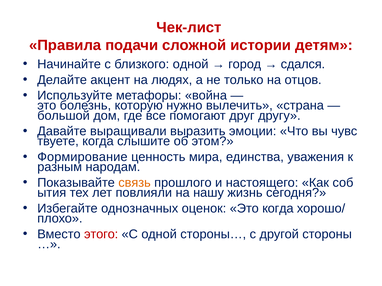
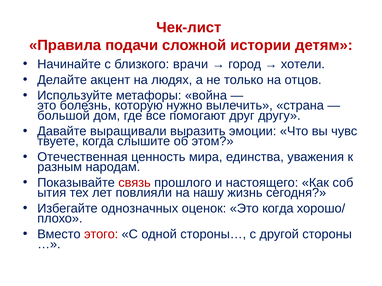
близкого одной: одной -> врачи (191, 64)
сдался: сдался -> хотели (303, 64)
Формирование: Формирование -> Отечественная (82, 157)
связь colour: orange -> red (135, 183)
